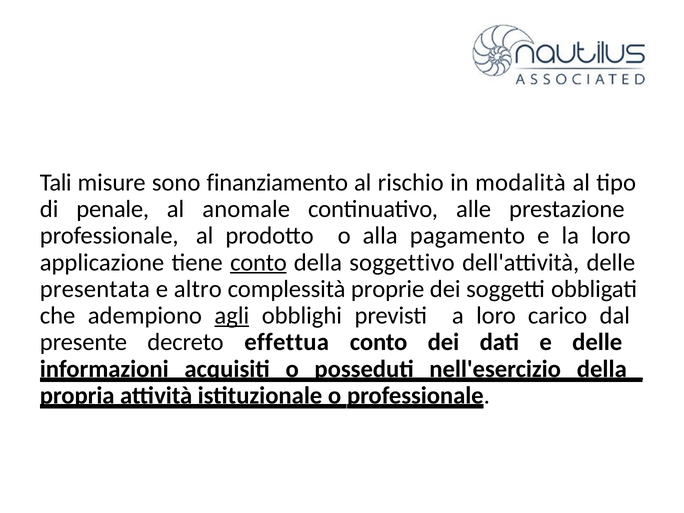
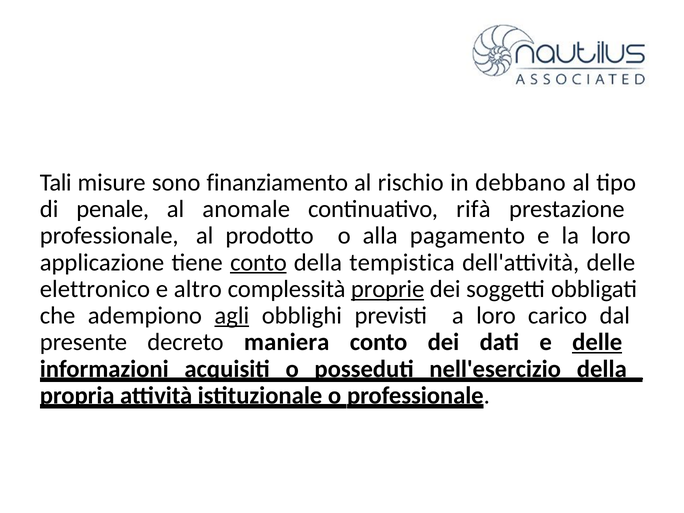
modalità: modalità -> debbano (520, 182)
alle: alle -> rifà (473, 209)
soggettivo: soggettivo -> tempistica (402, 262)
presentata: presentata -> elettronico (95, 289)
proprie underline: none -> present (388, 289)
effettua: effettua -> maniera (287, 342)
delle underline: none -> present (597, 342)
